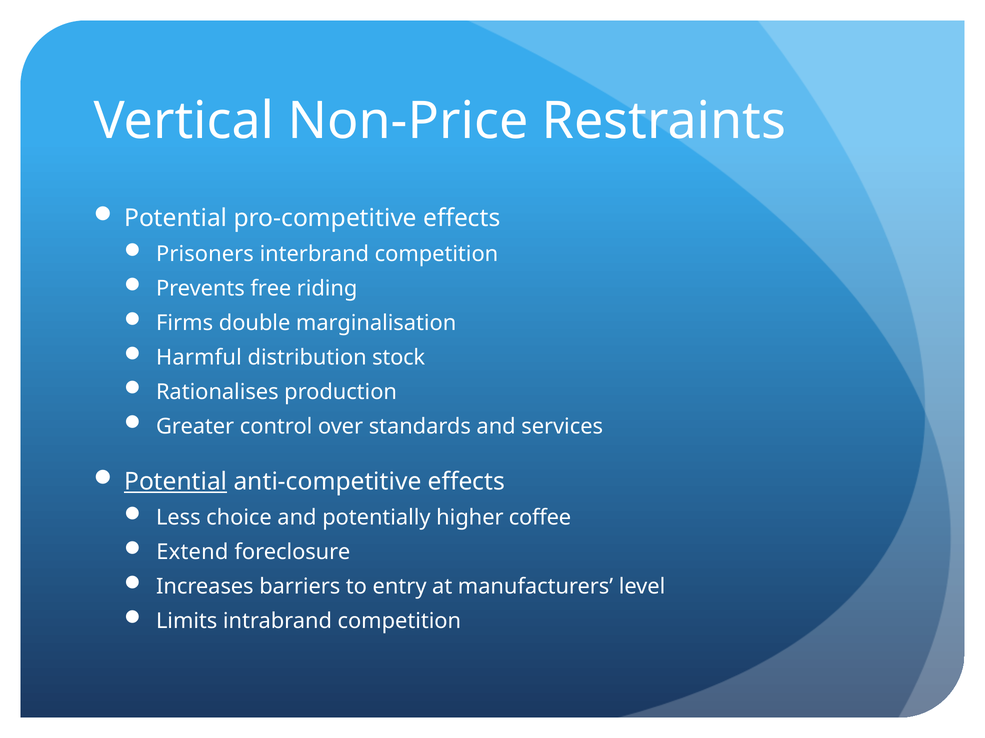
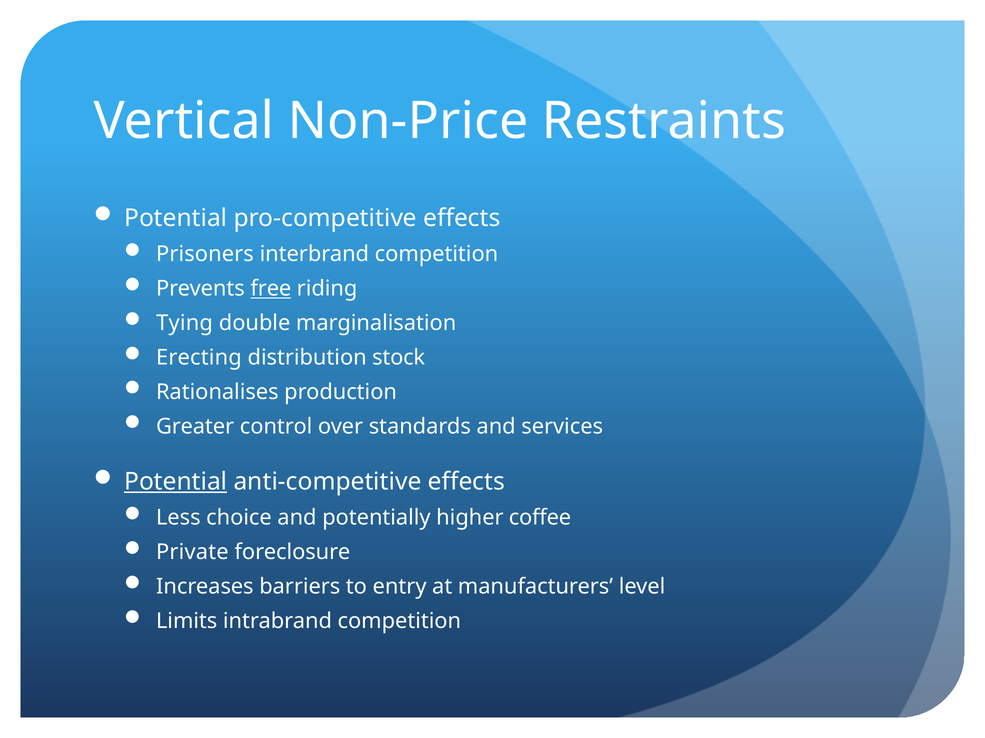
free underline: none -> present (271, 289)
Firms: Firms -> Tying (185, 323)
Harmful: Harmful -> Erecting (199, 358)
Extend: Extend -> Private (192, 553)
